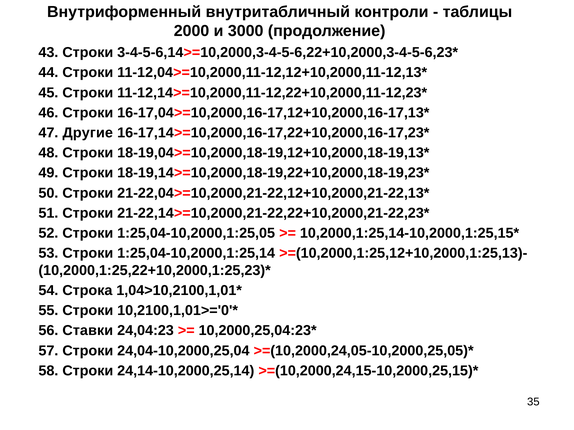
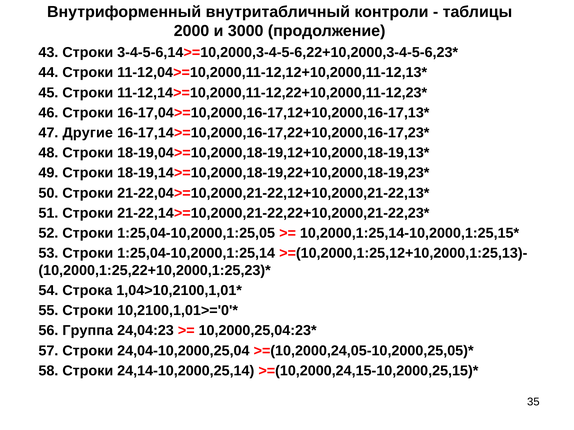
Ставки: Ставки -> Группа (88, 331)
